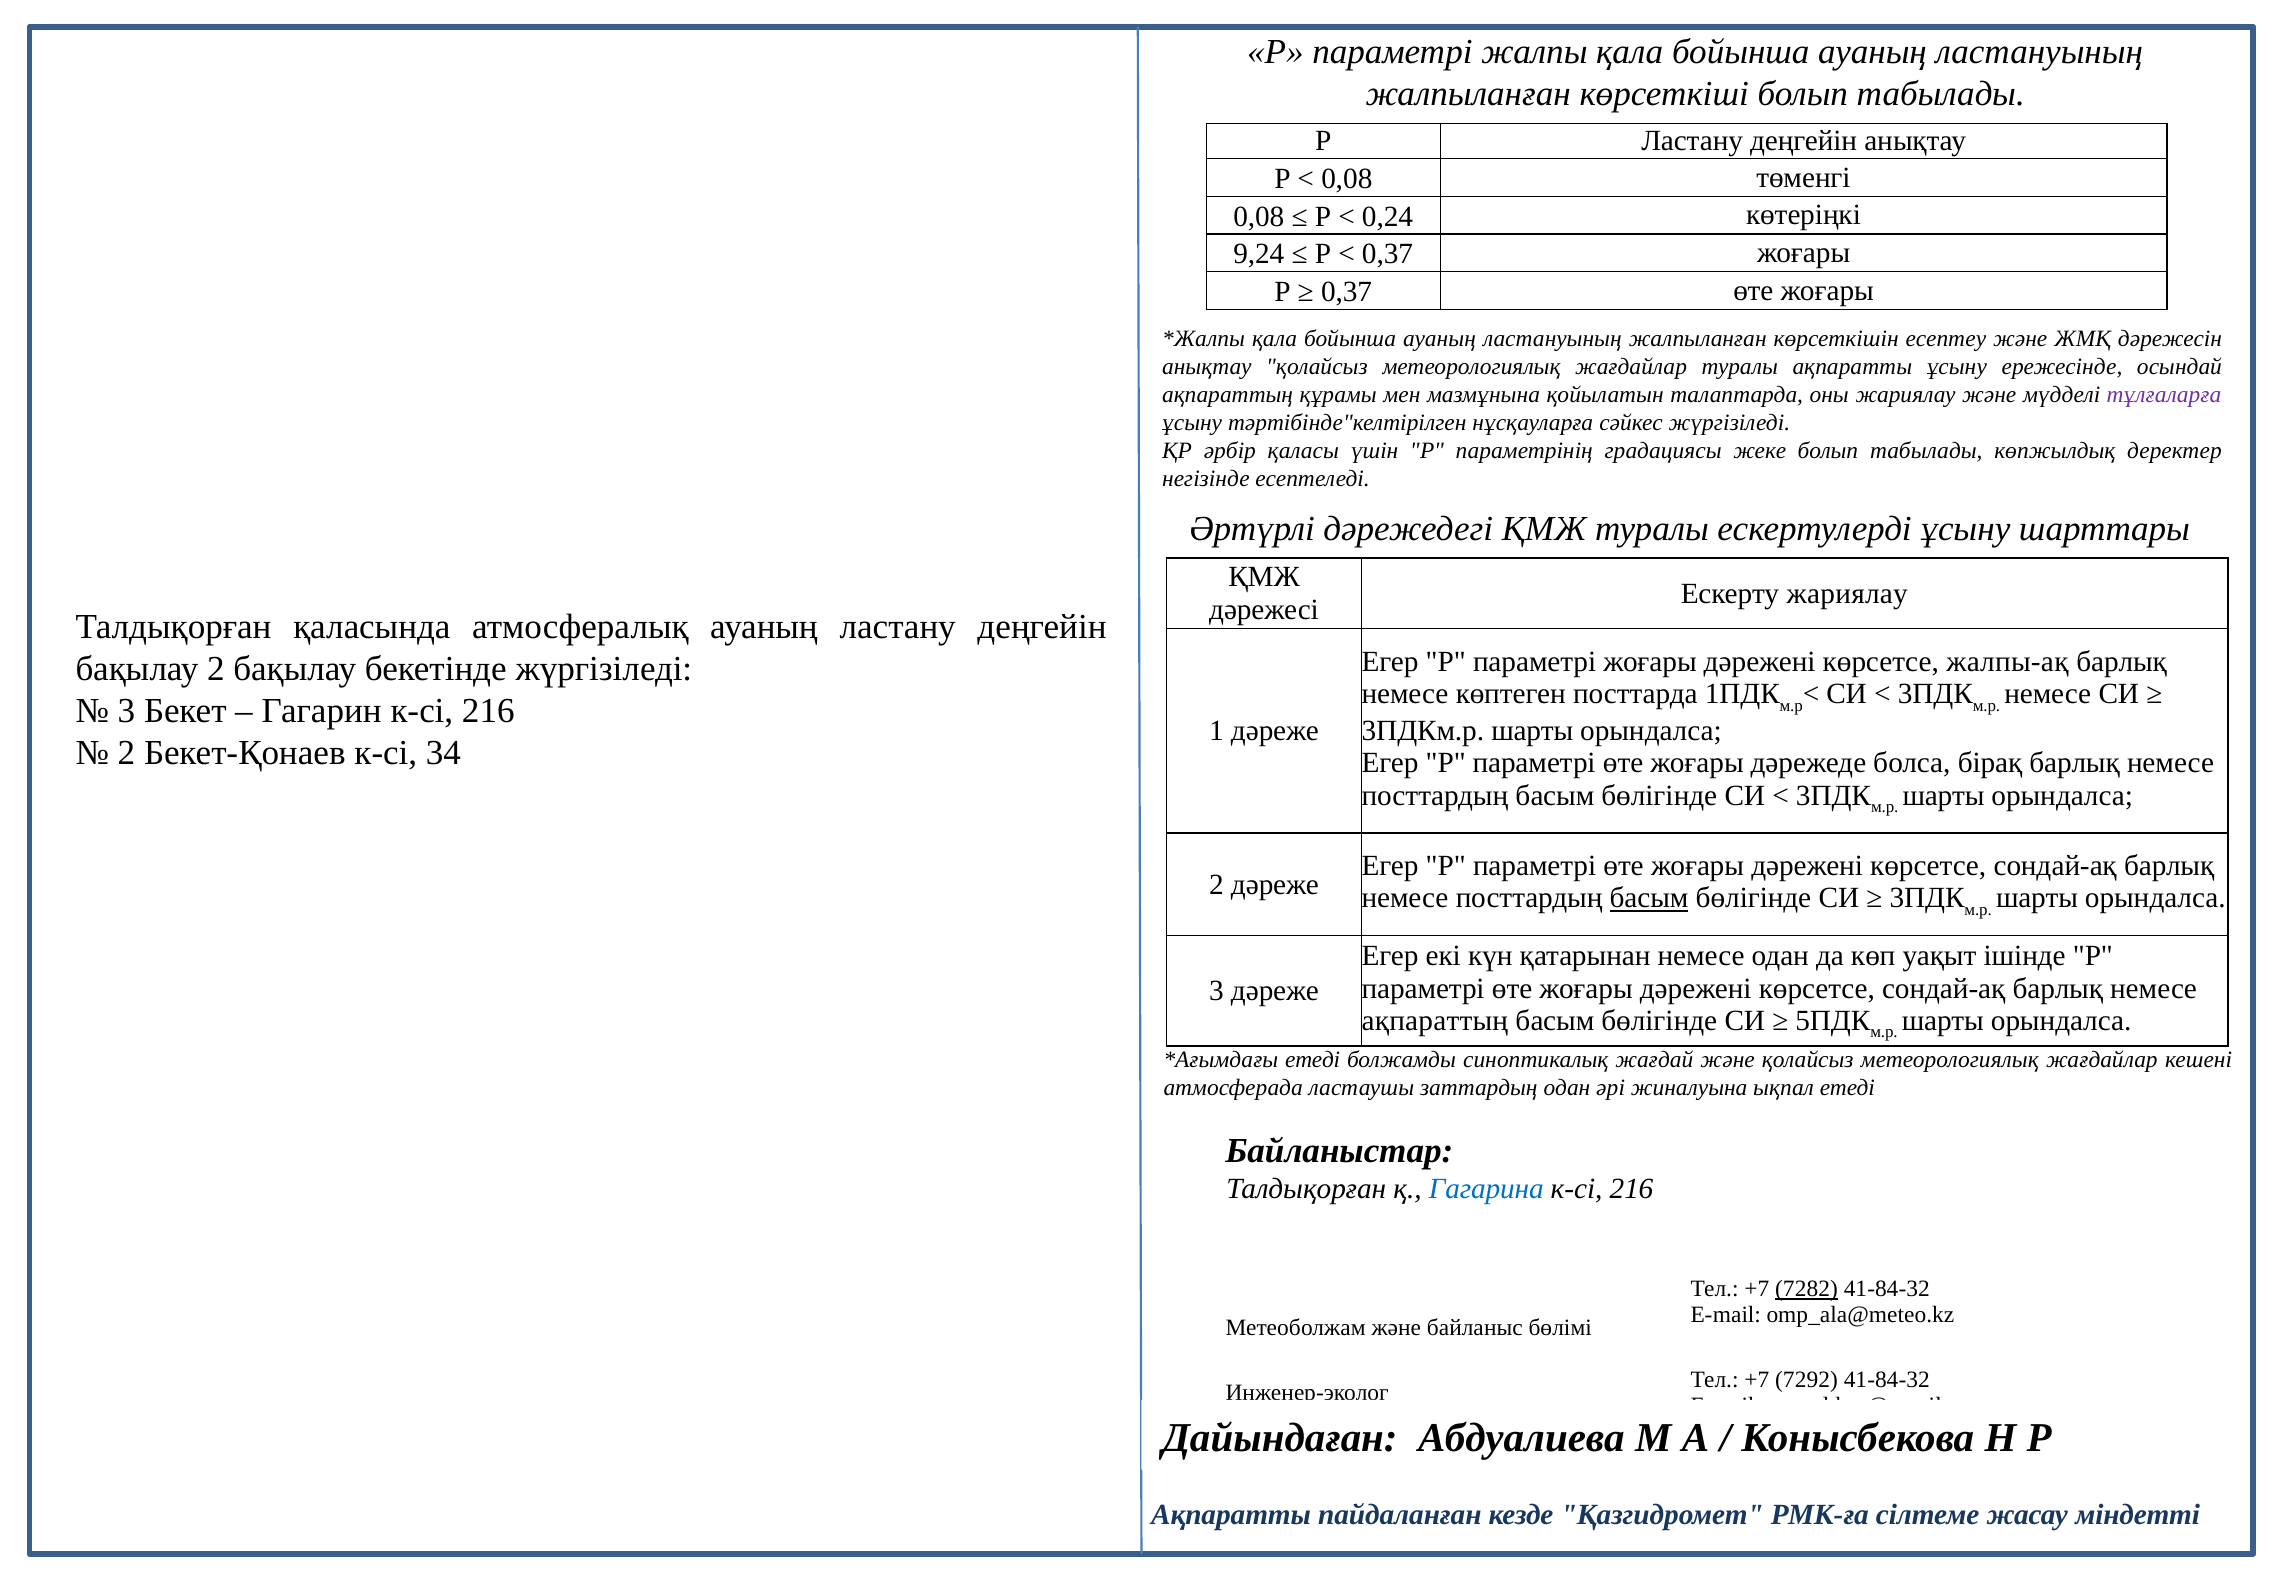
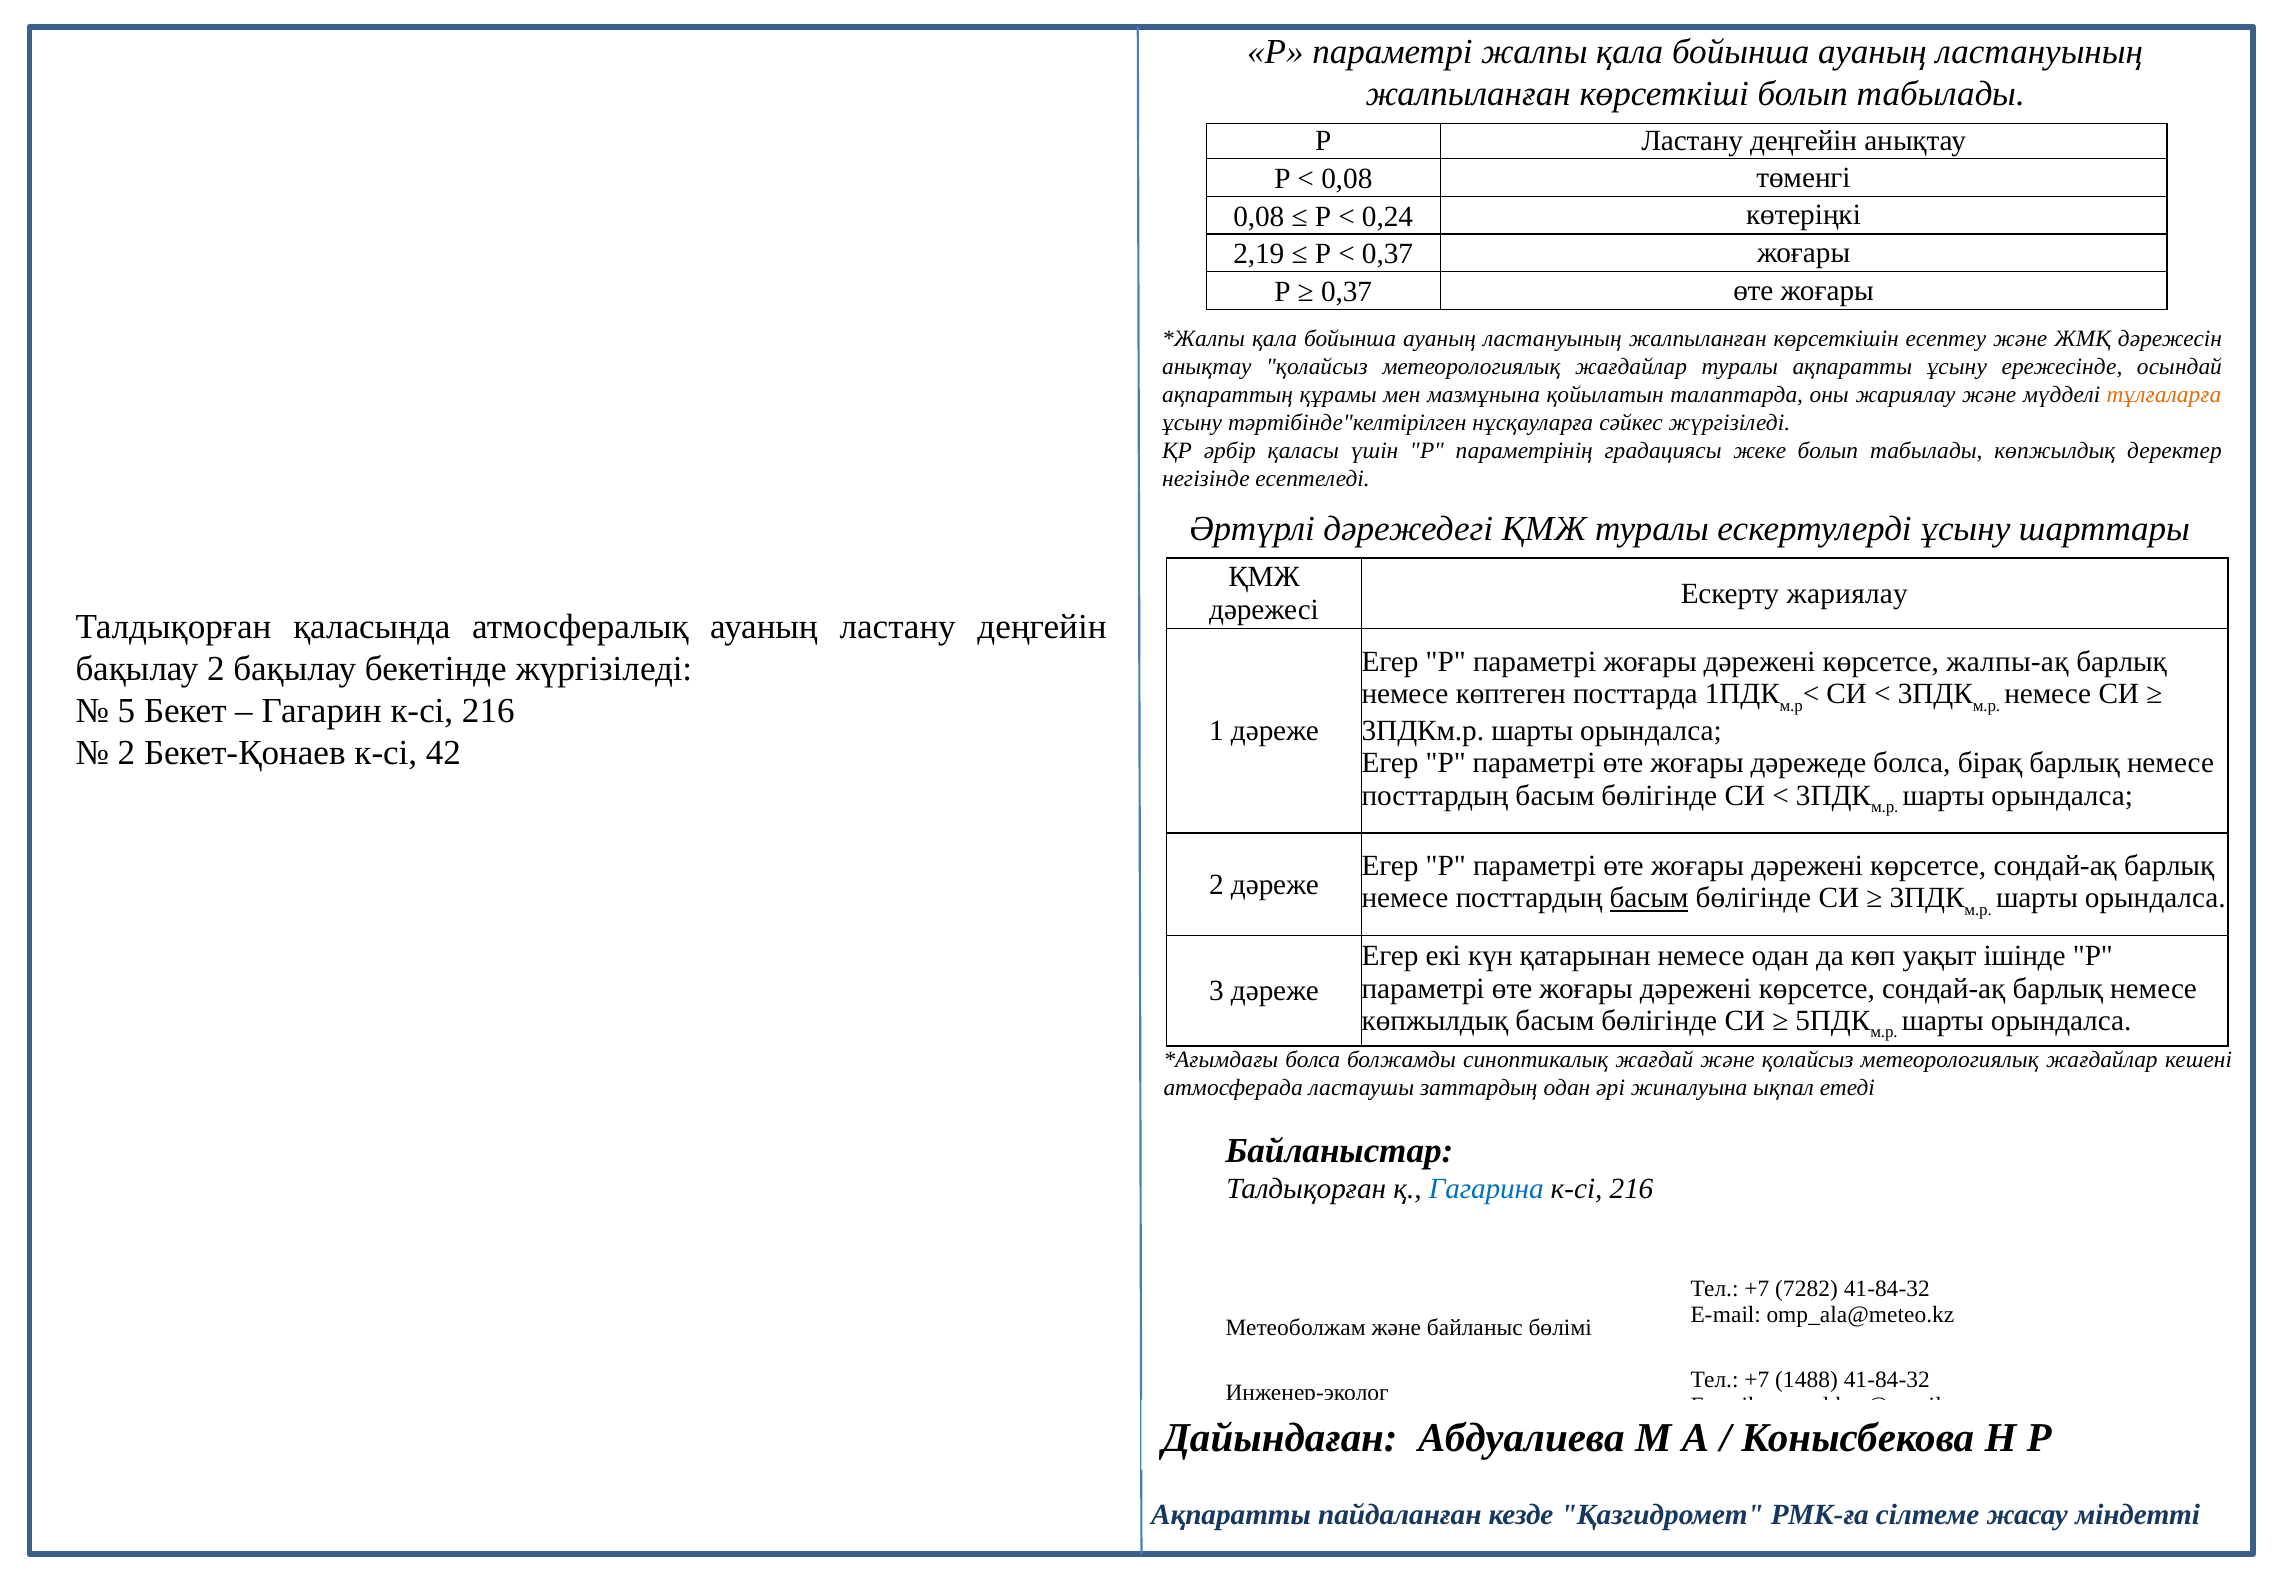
9,24: 9,24 -> 2,19 (1259, 254)
тұлғаларға colour: purple -> orange (2164, 395)
3: 3 -> 5 (127, 711)
34: 34 -> 42 (443, 753)
ақпараттың: ақпараттың -> көпжылдық (1435, 1021)
етеді: етеді -> болса (1313, 1059)
7282 underline: present -> none (1807, 1289)
7292: 7292 -> 1488 (1807, 1380)
